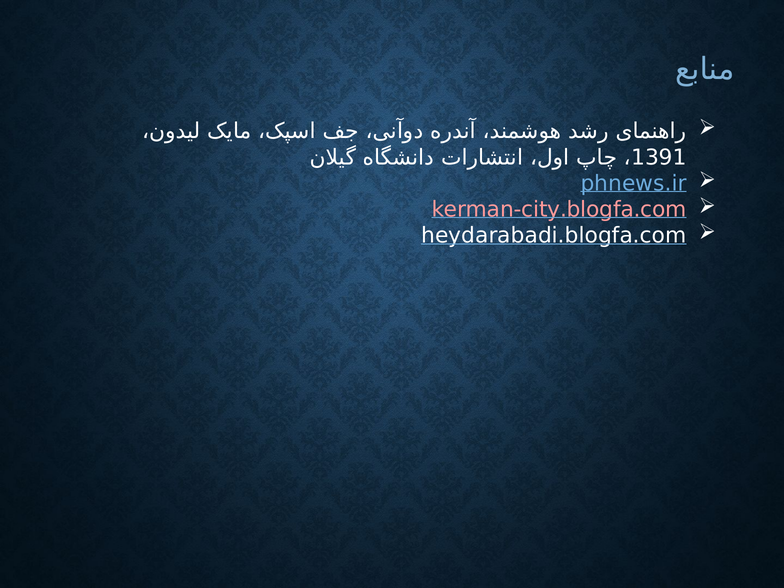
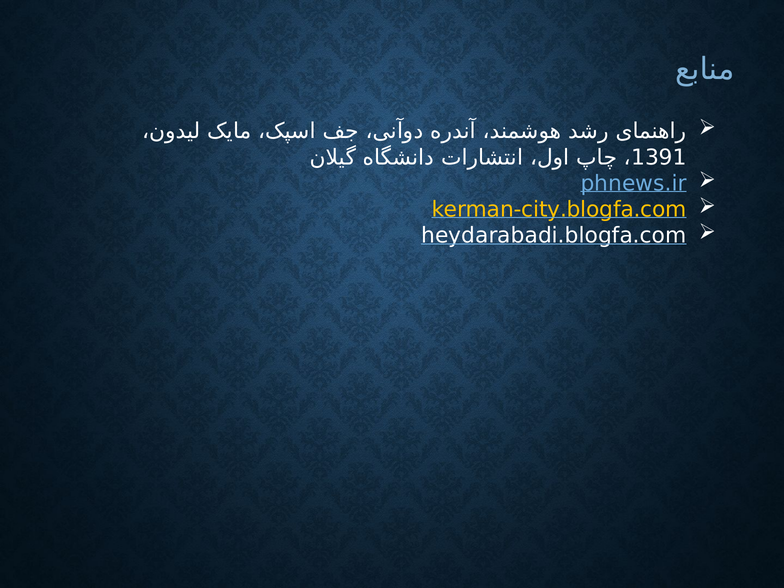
kerman-city.blogfa.com colour: pink -> yellow (559, 210)
